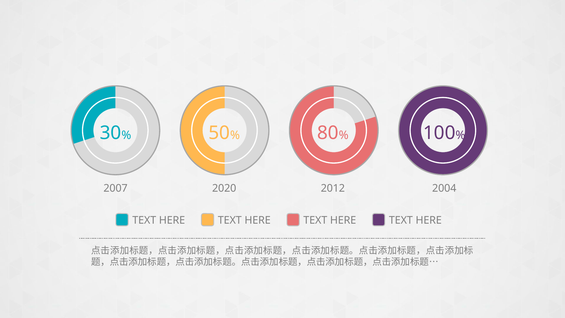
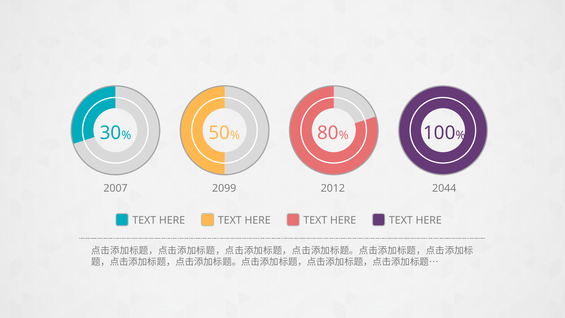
2020: 2020 -> 2099 (224, 188)
2004: 2004 -> 2044 (444, 188)
